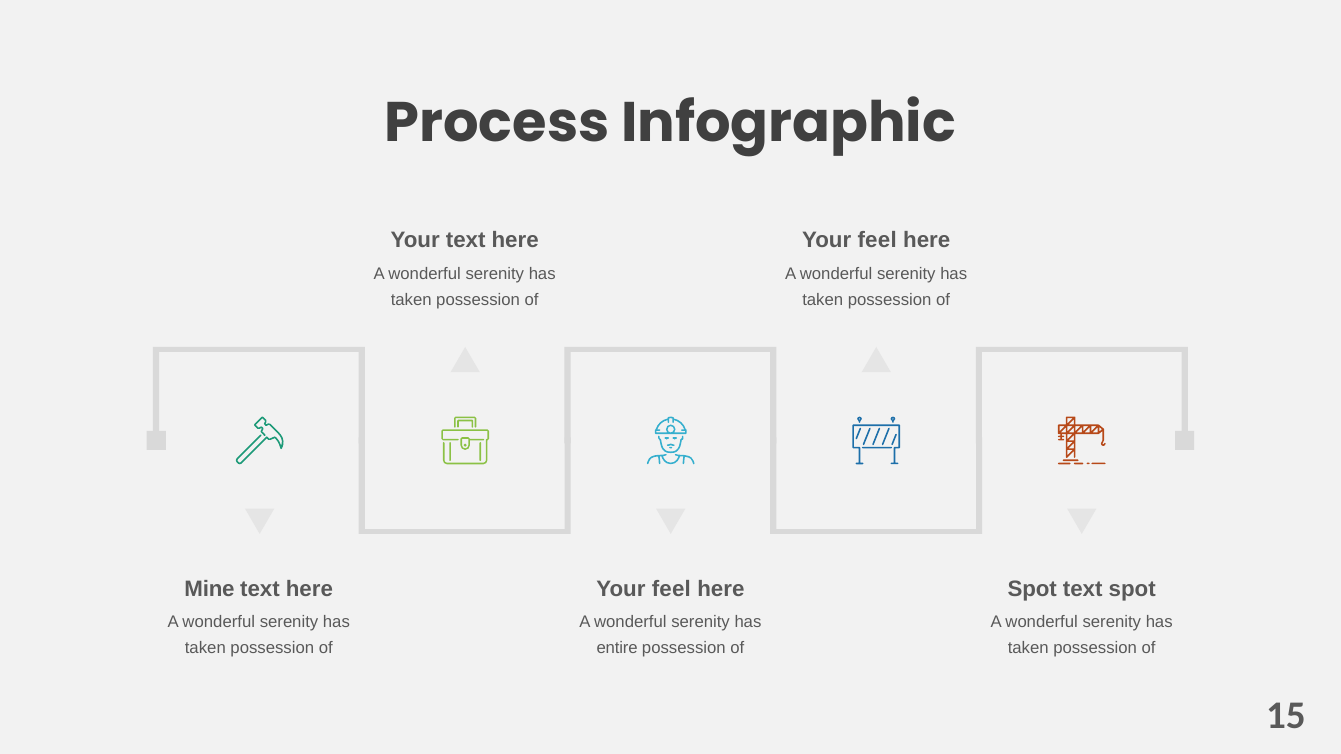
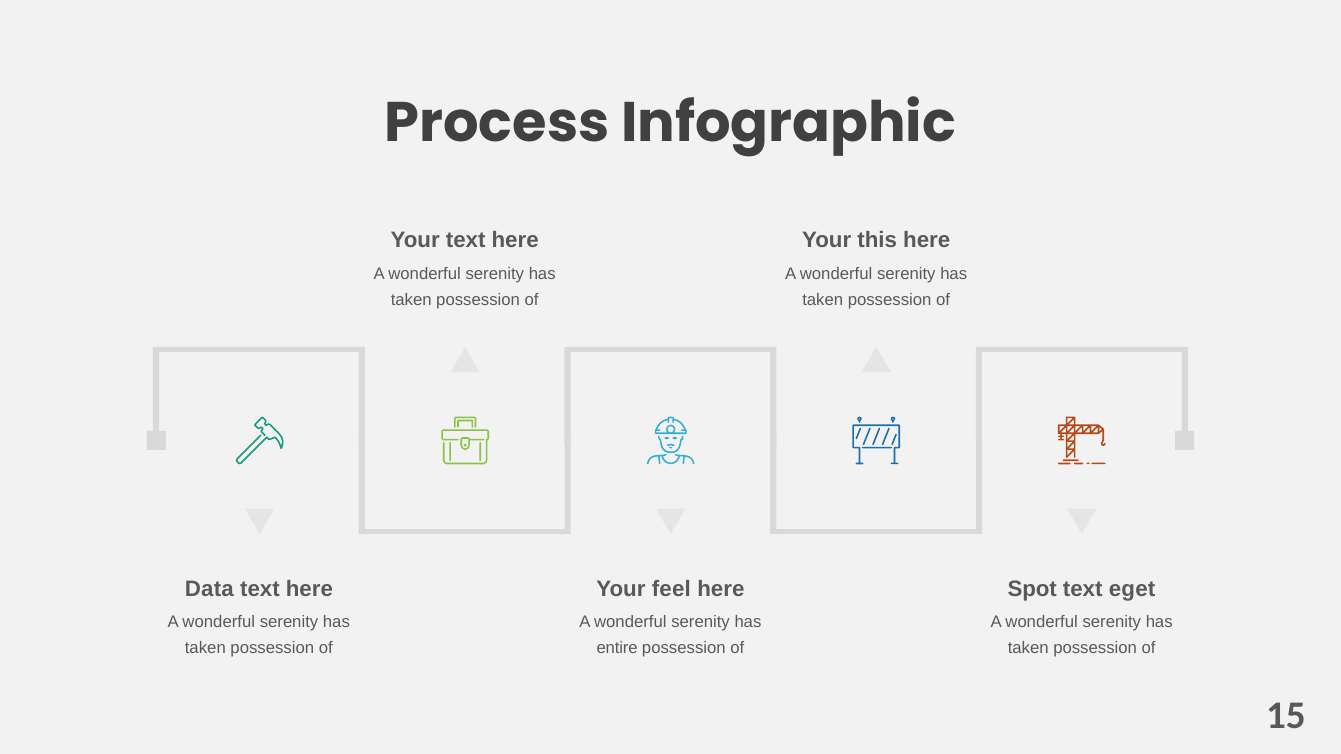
feel: feel -> this (877, 241)
Mine: Mine -> Data (209, 589)
text spot: spot -> eget (1132, 589)
